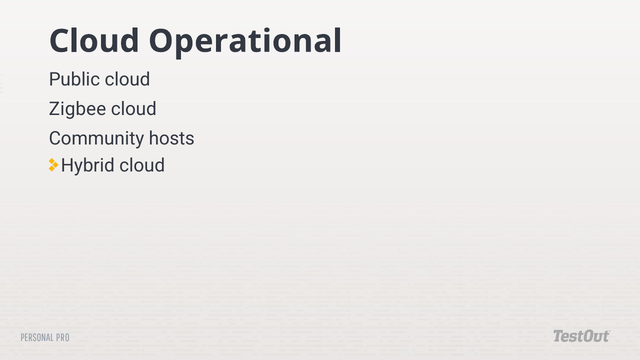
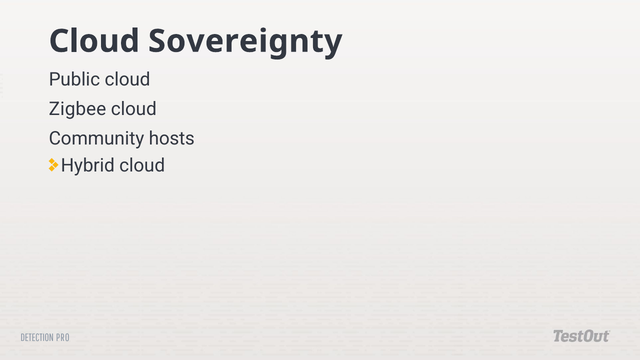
Operational: Operational -> Sovereignty (245, 41)
PERSONAL: PERSONAL -> DETECTION (37, 338)
